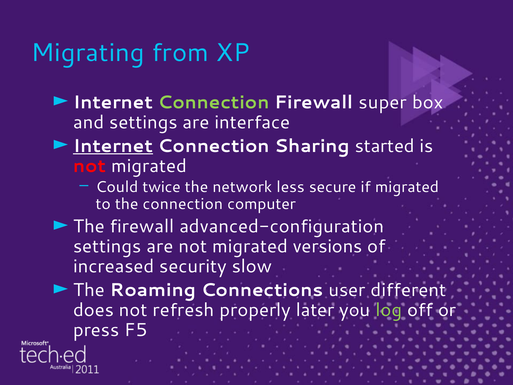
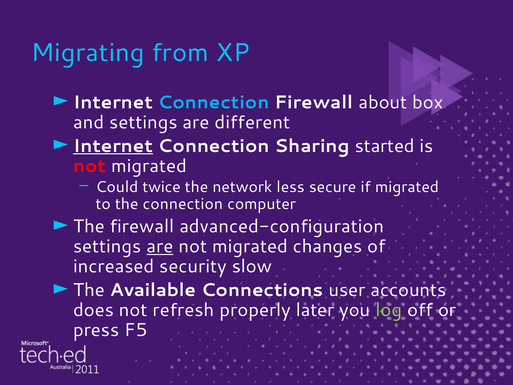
Connection colour: light green -> light blue (214, 102)
super: super -> about (383, 102)
interface: interface -> different (252, 122)
are underline: none -> present (160, 246)
versions: versions -> changes (328, 246)
Roaming: Roaming -> Available (153, 290)
different: different -> accounts (408, 290)
